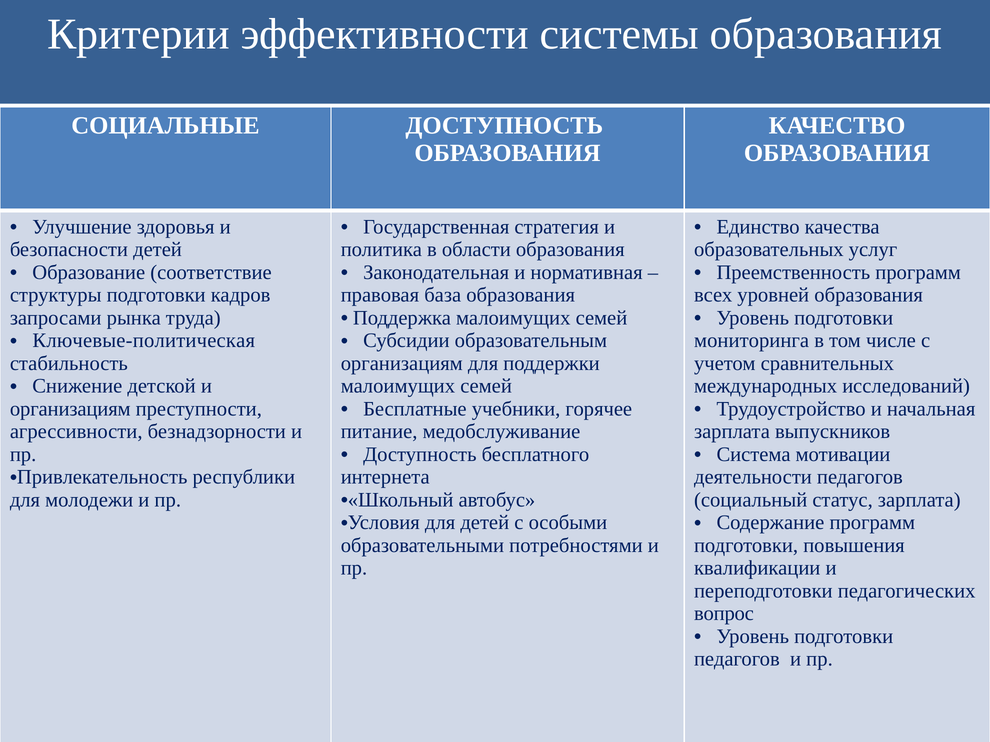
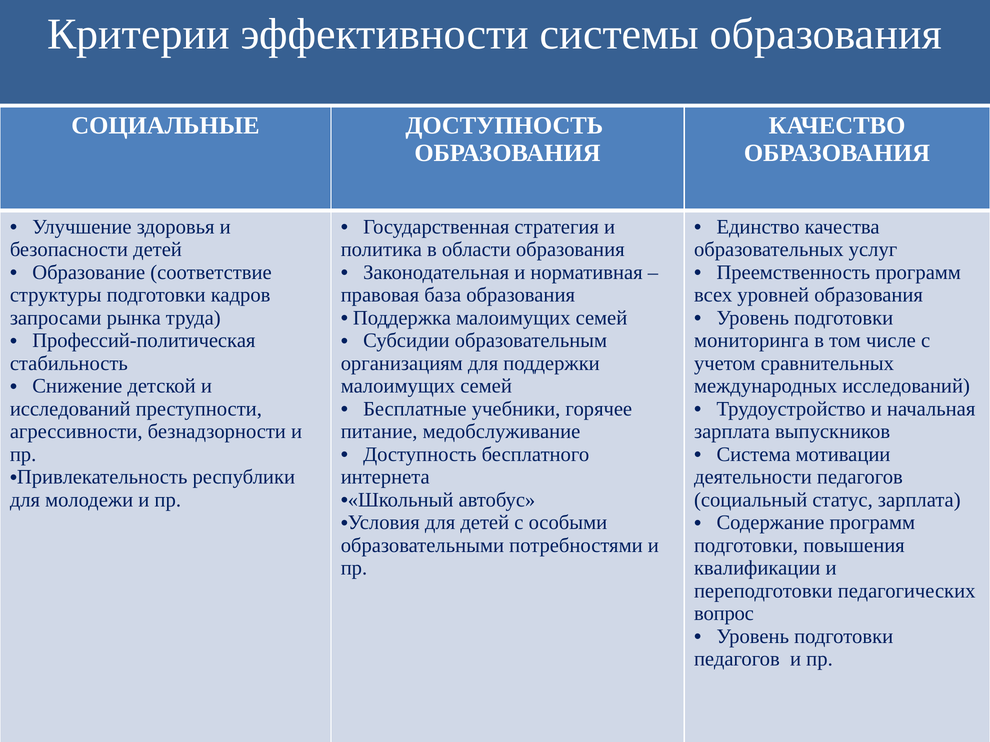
Ключевые-политическая: Ключевые-политическая -> Профессий-политическая (144, 341)
организациям: организациям -> исследований (70, 409)
